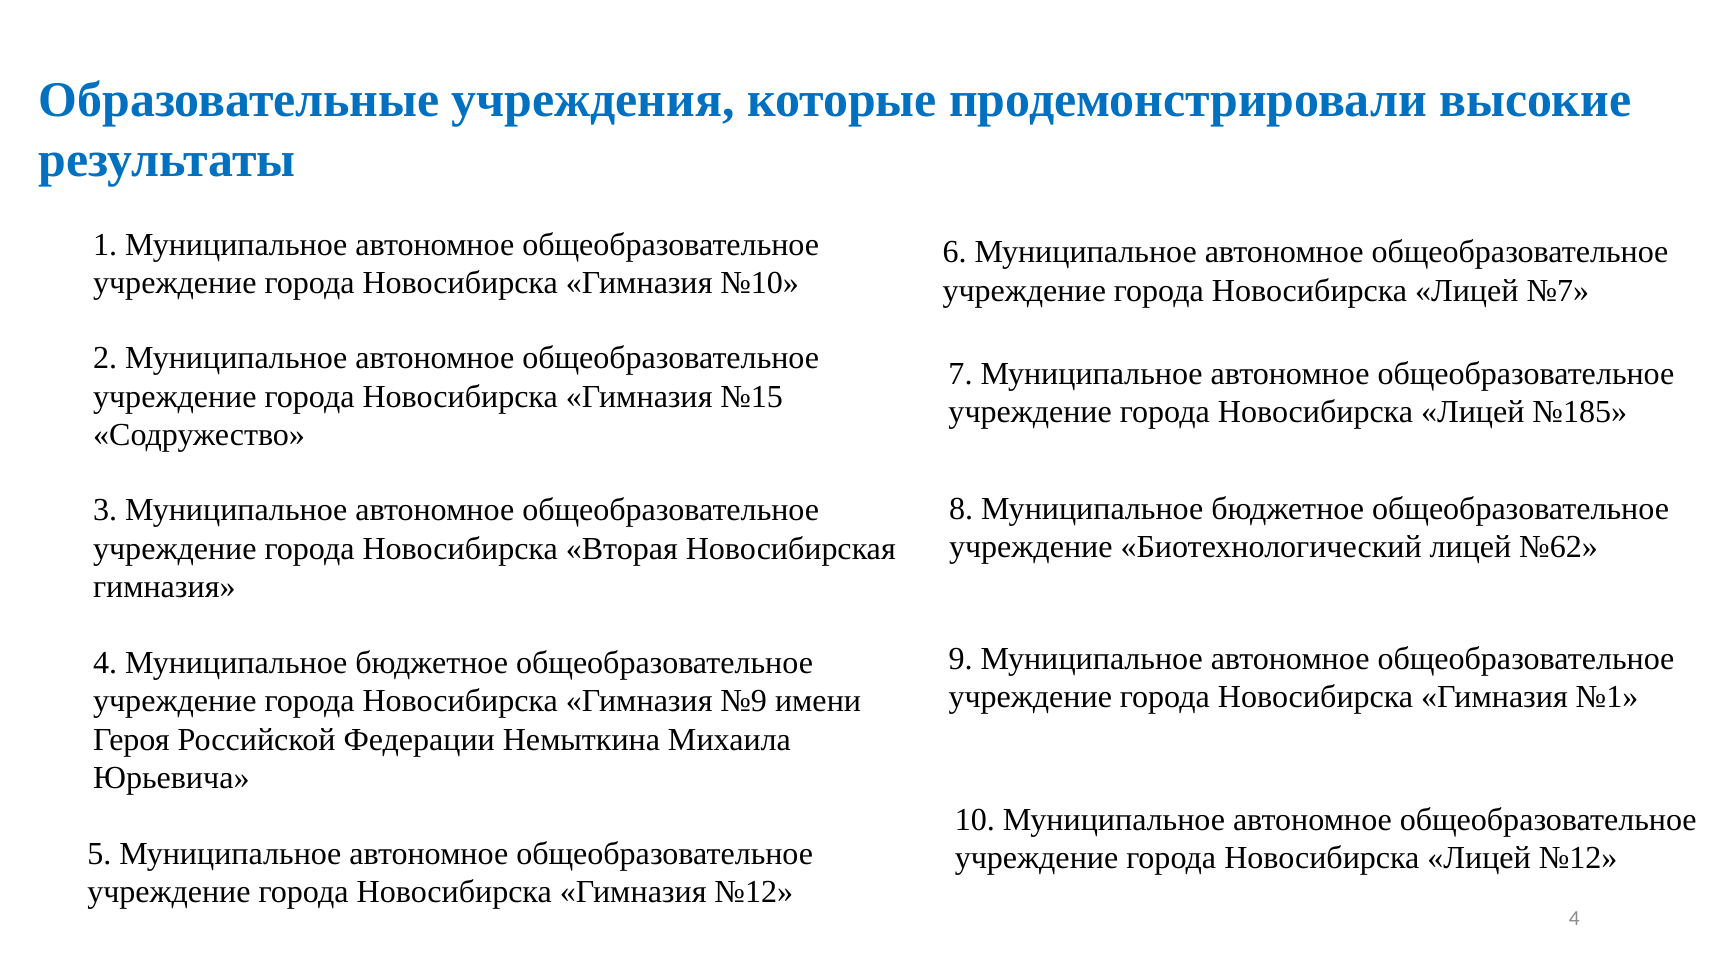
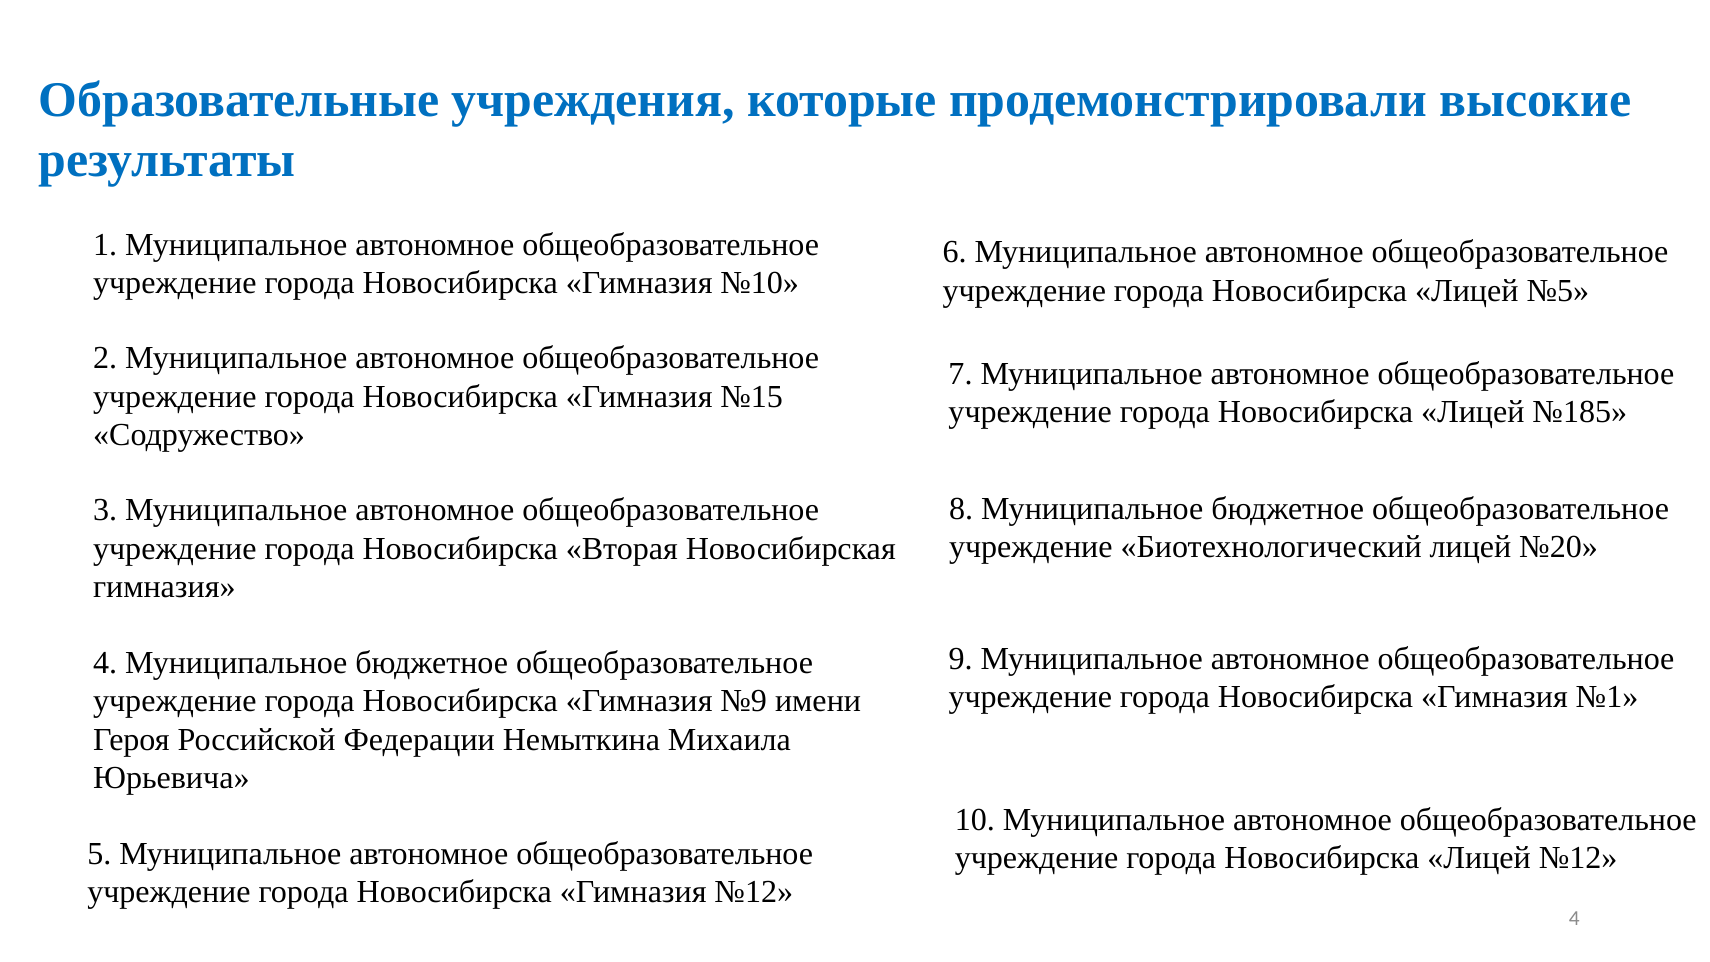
№7: №7 -> №5 (1558, 291)
№62: №62 -> №20 (1559, 547)
